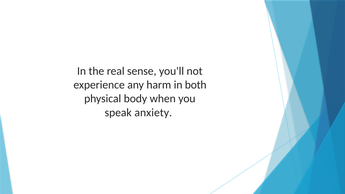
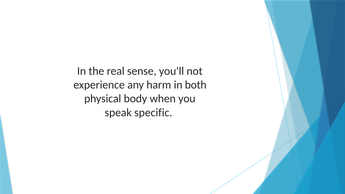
anxiety: anxiety -> specific (153, 113)
